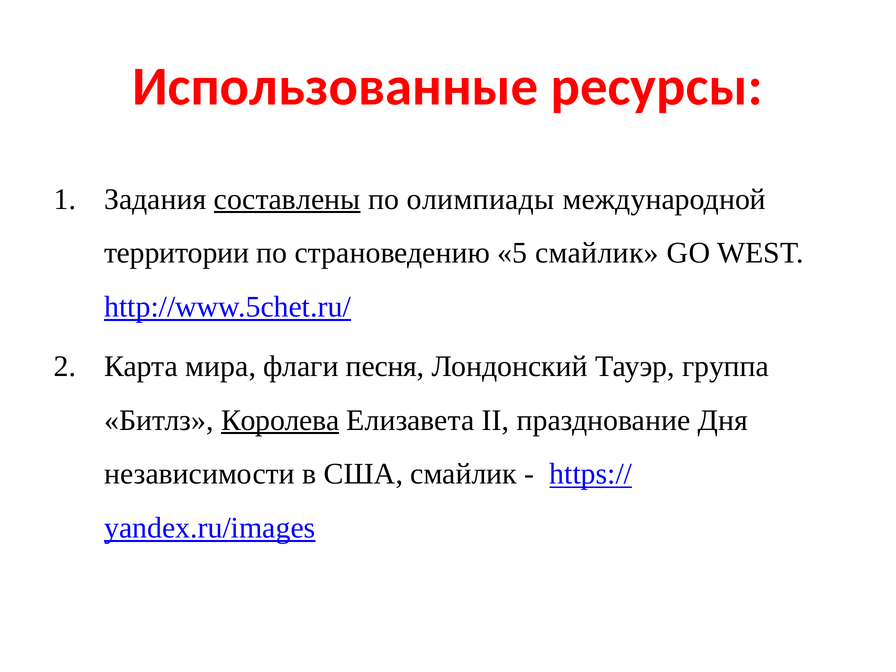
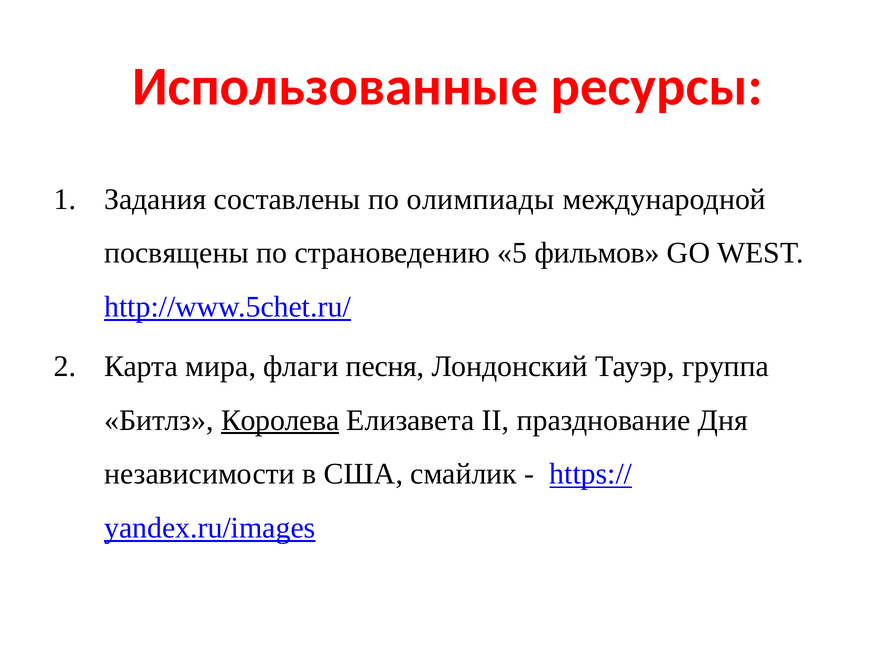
составлены underline: present -> none (287, 199)
территории: территории -> посвящены (176, 253)
5 смайлик: смайлик -> фильмов (597, 253)
